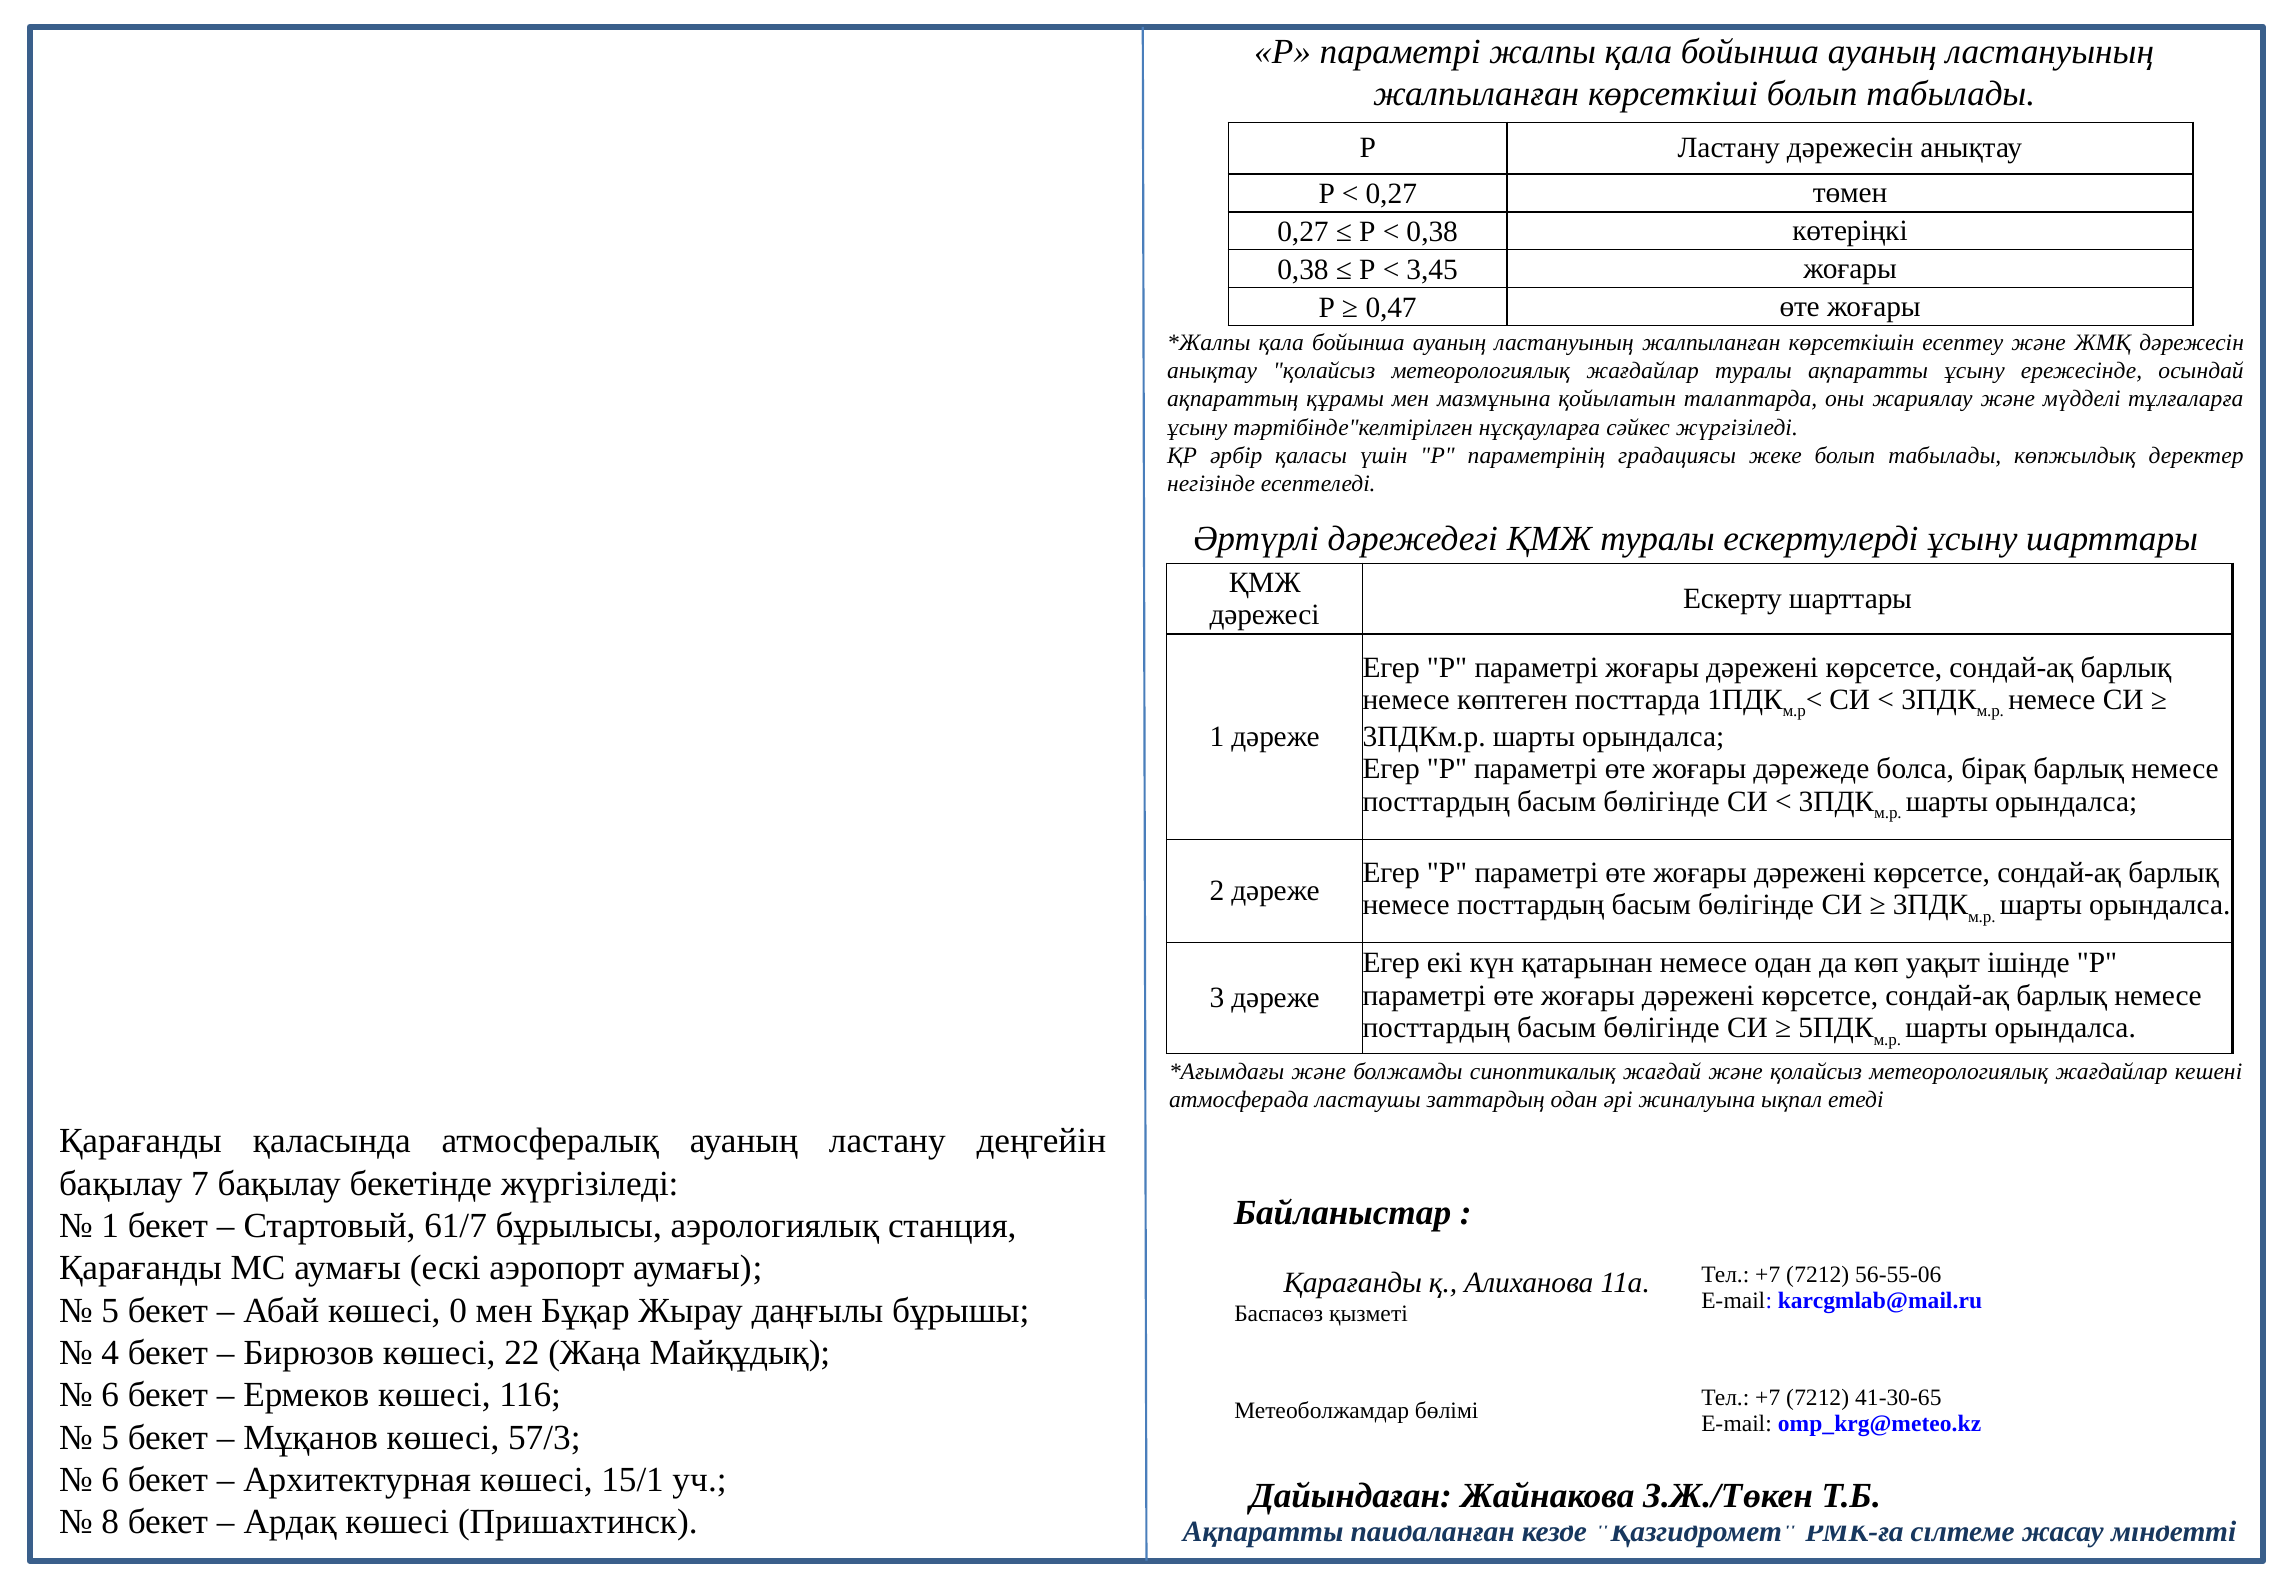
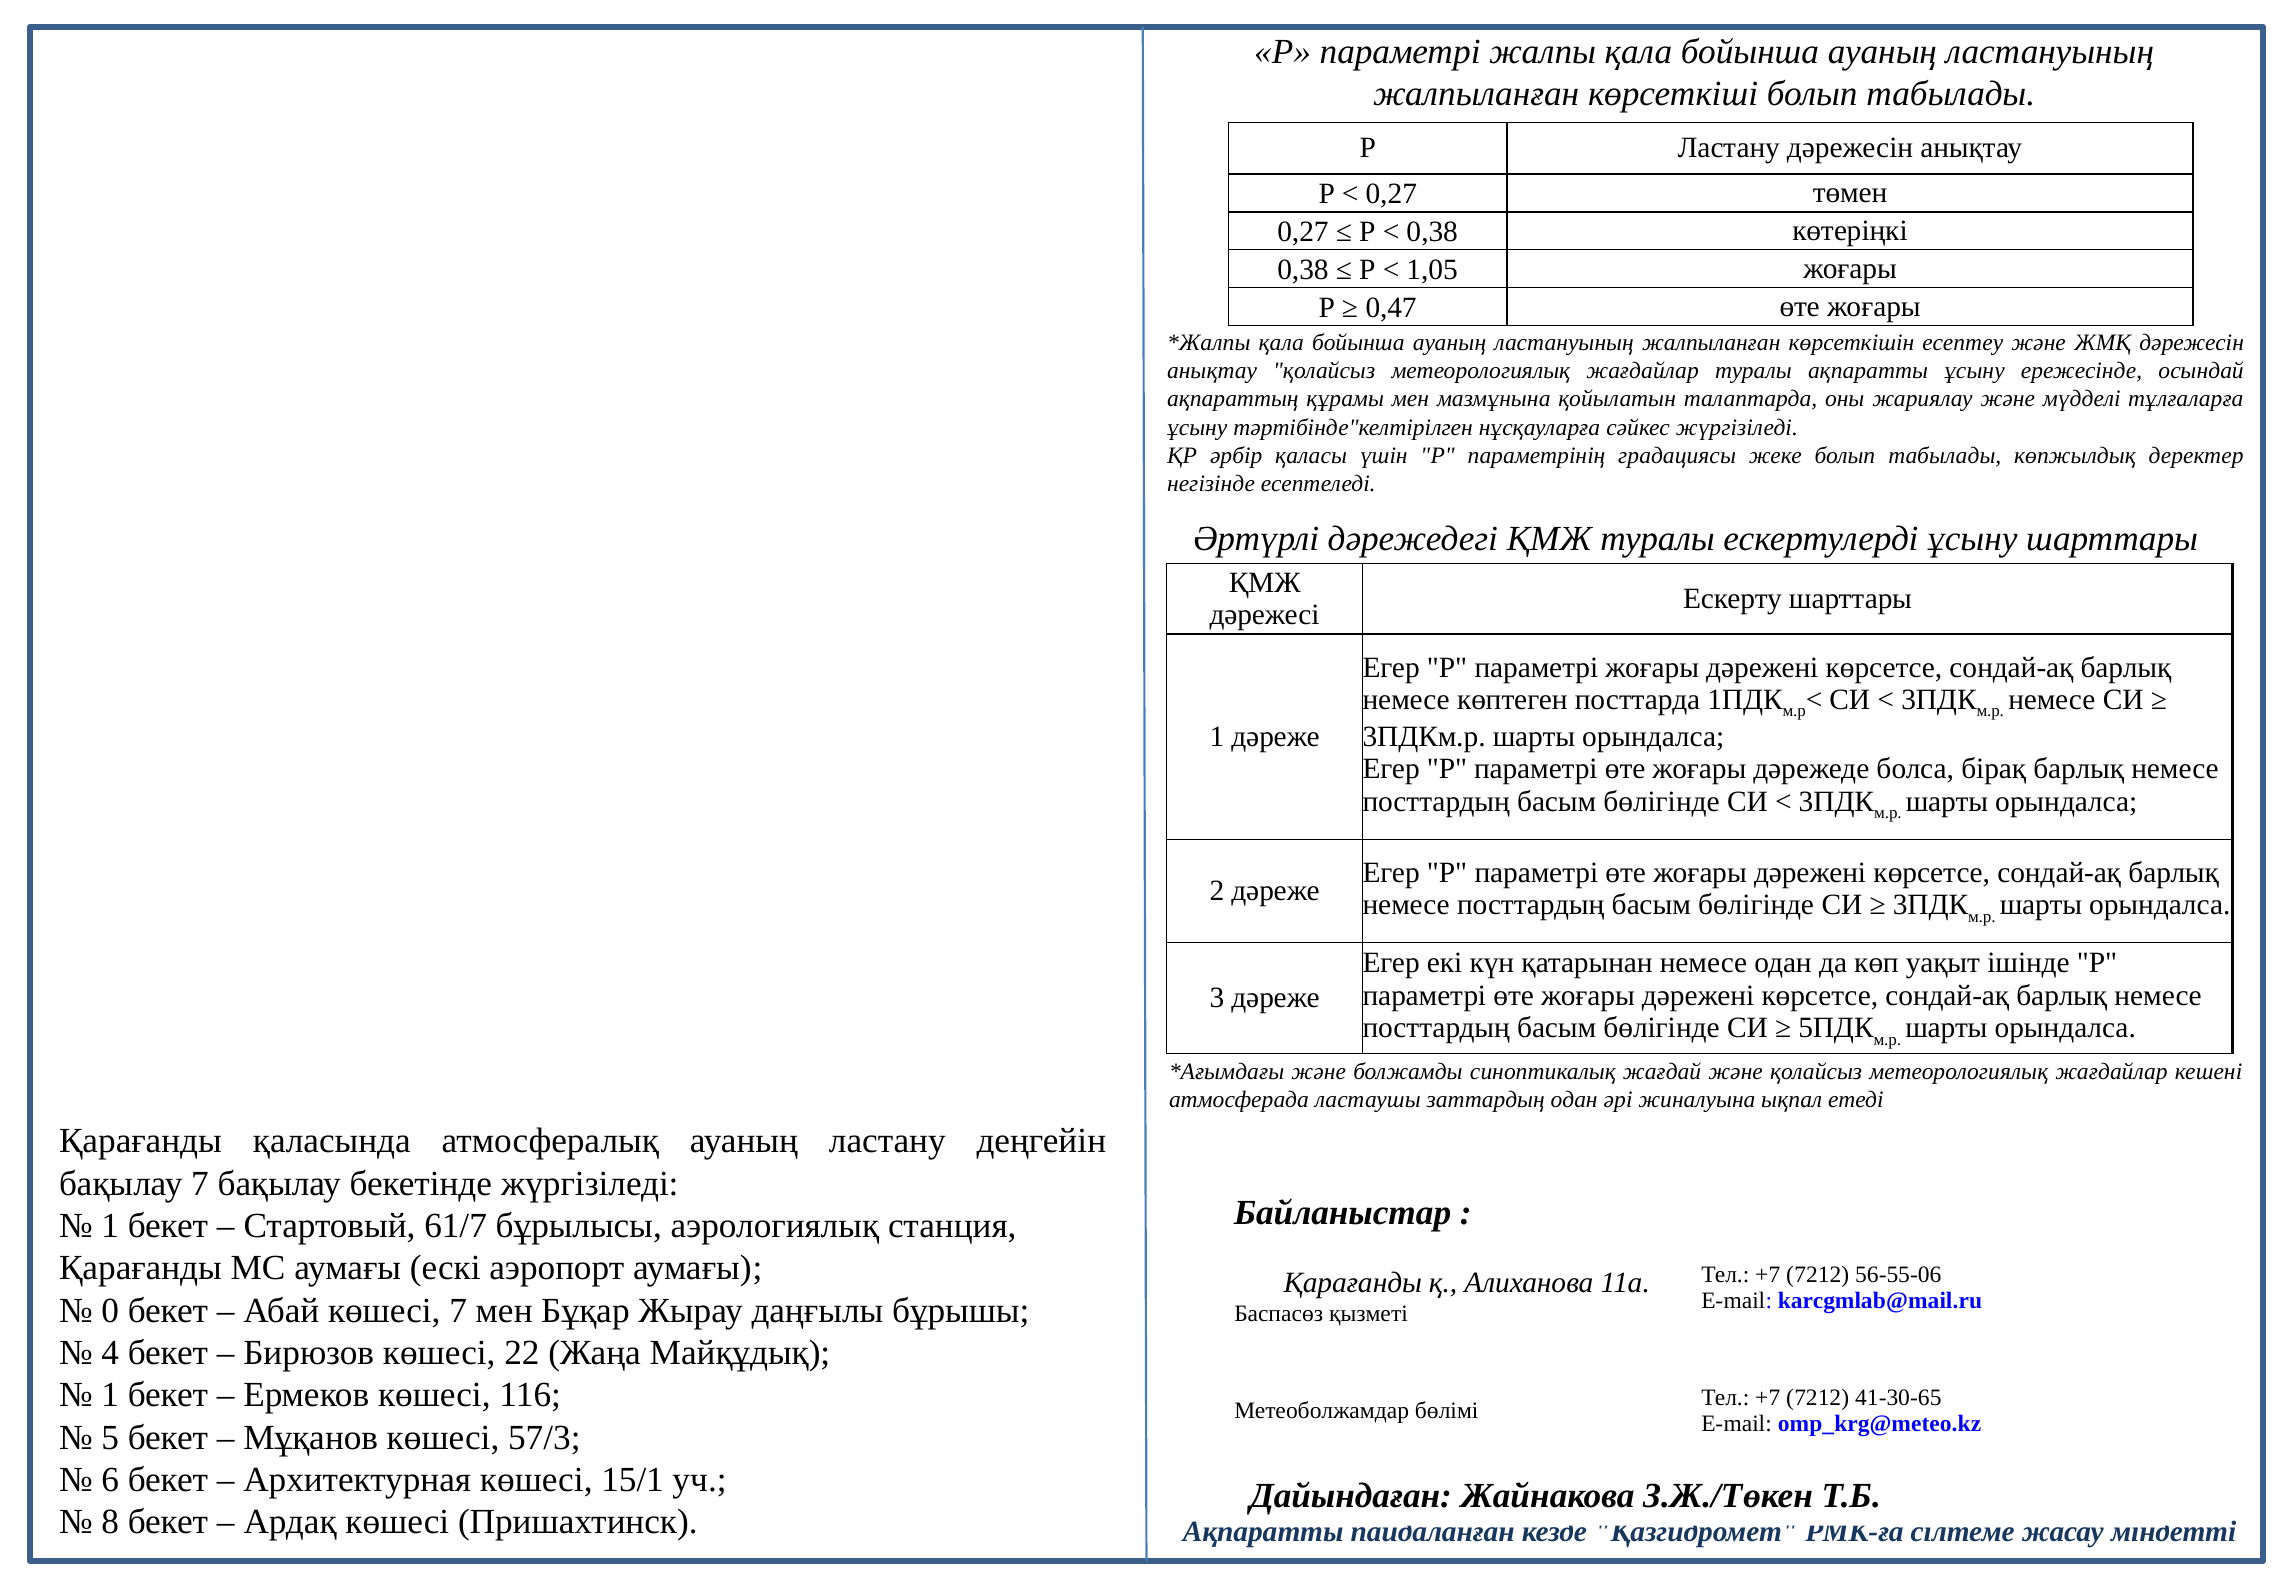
3,45: 3,45 -> 1,05 (1432, 270)
5: 5 -> 0 (110, 1310)
көшесі 0: 0 -> 7 (458, 1310)
6: 6 -> 1 (110, 1395)
